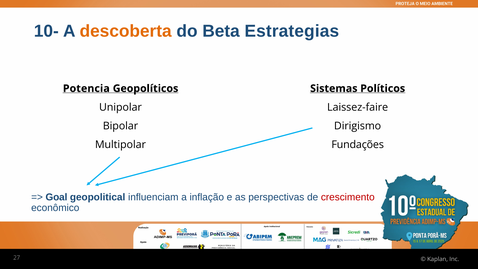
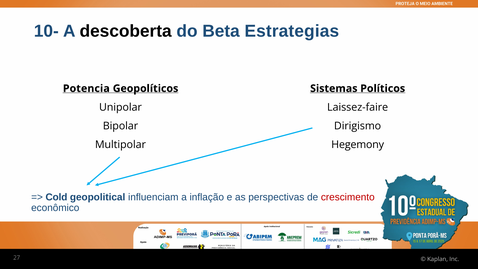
descoberta colour: orange -> black (126, 31)
Fundações: Fundações -> Hegemony (358, 145)
Goal: Goal -> Cold (56, 197)
